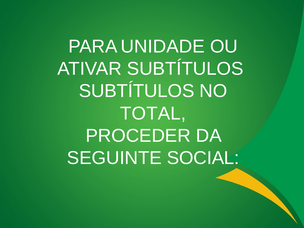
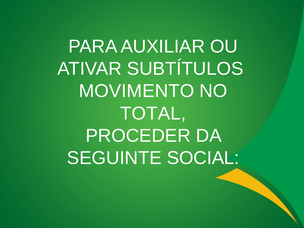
UNIDADE: UNIDADE -> AUXILIAR (163, 47)
SUBTÍTULOS: SUBTÍTULOS -> MOVIMENTO (137, 91)
